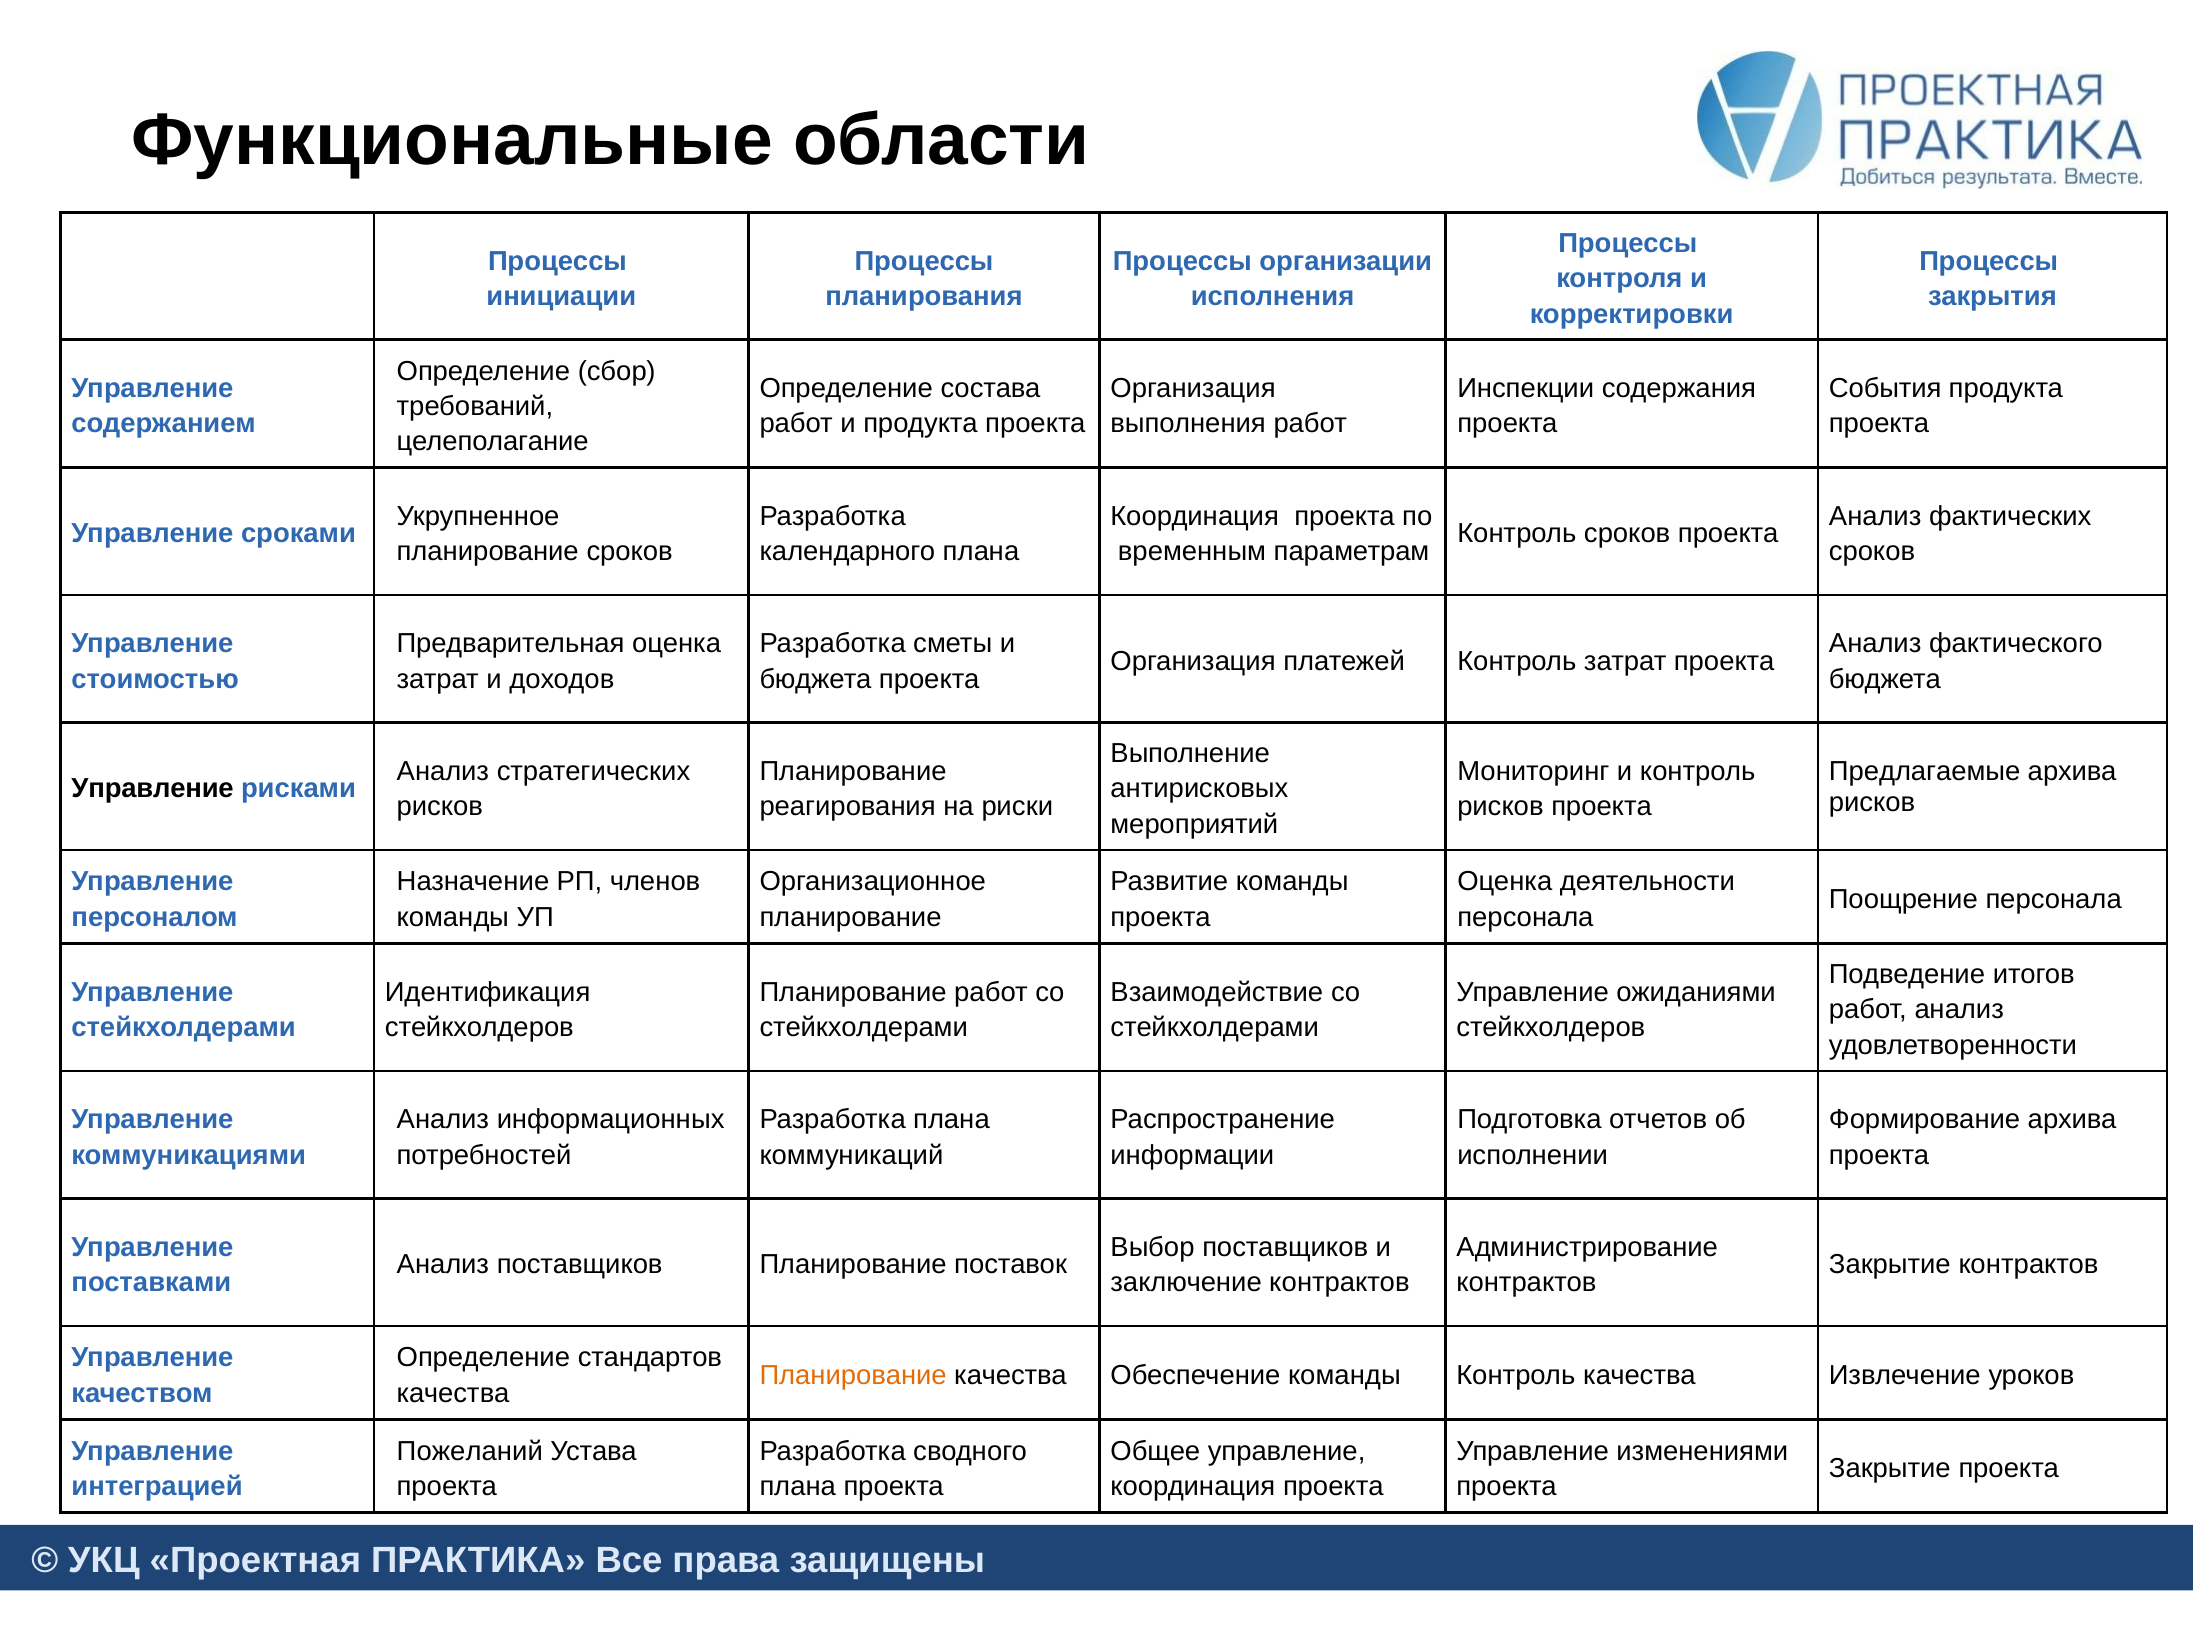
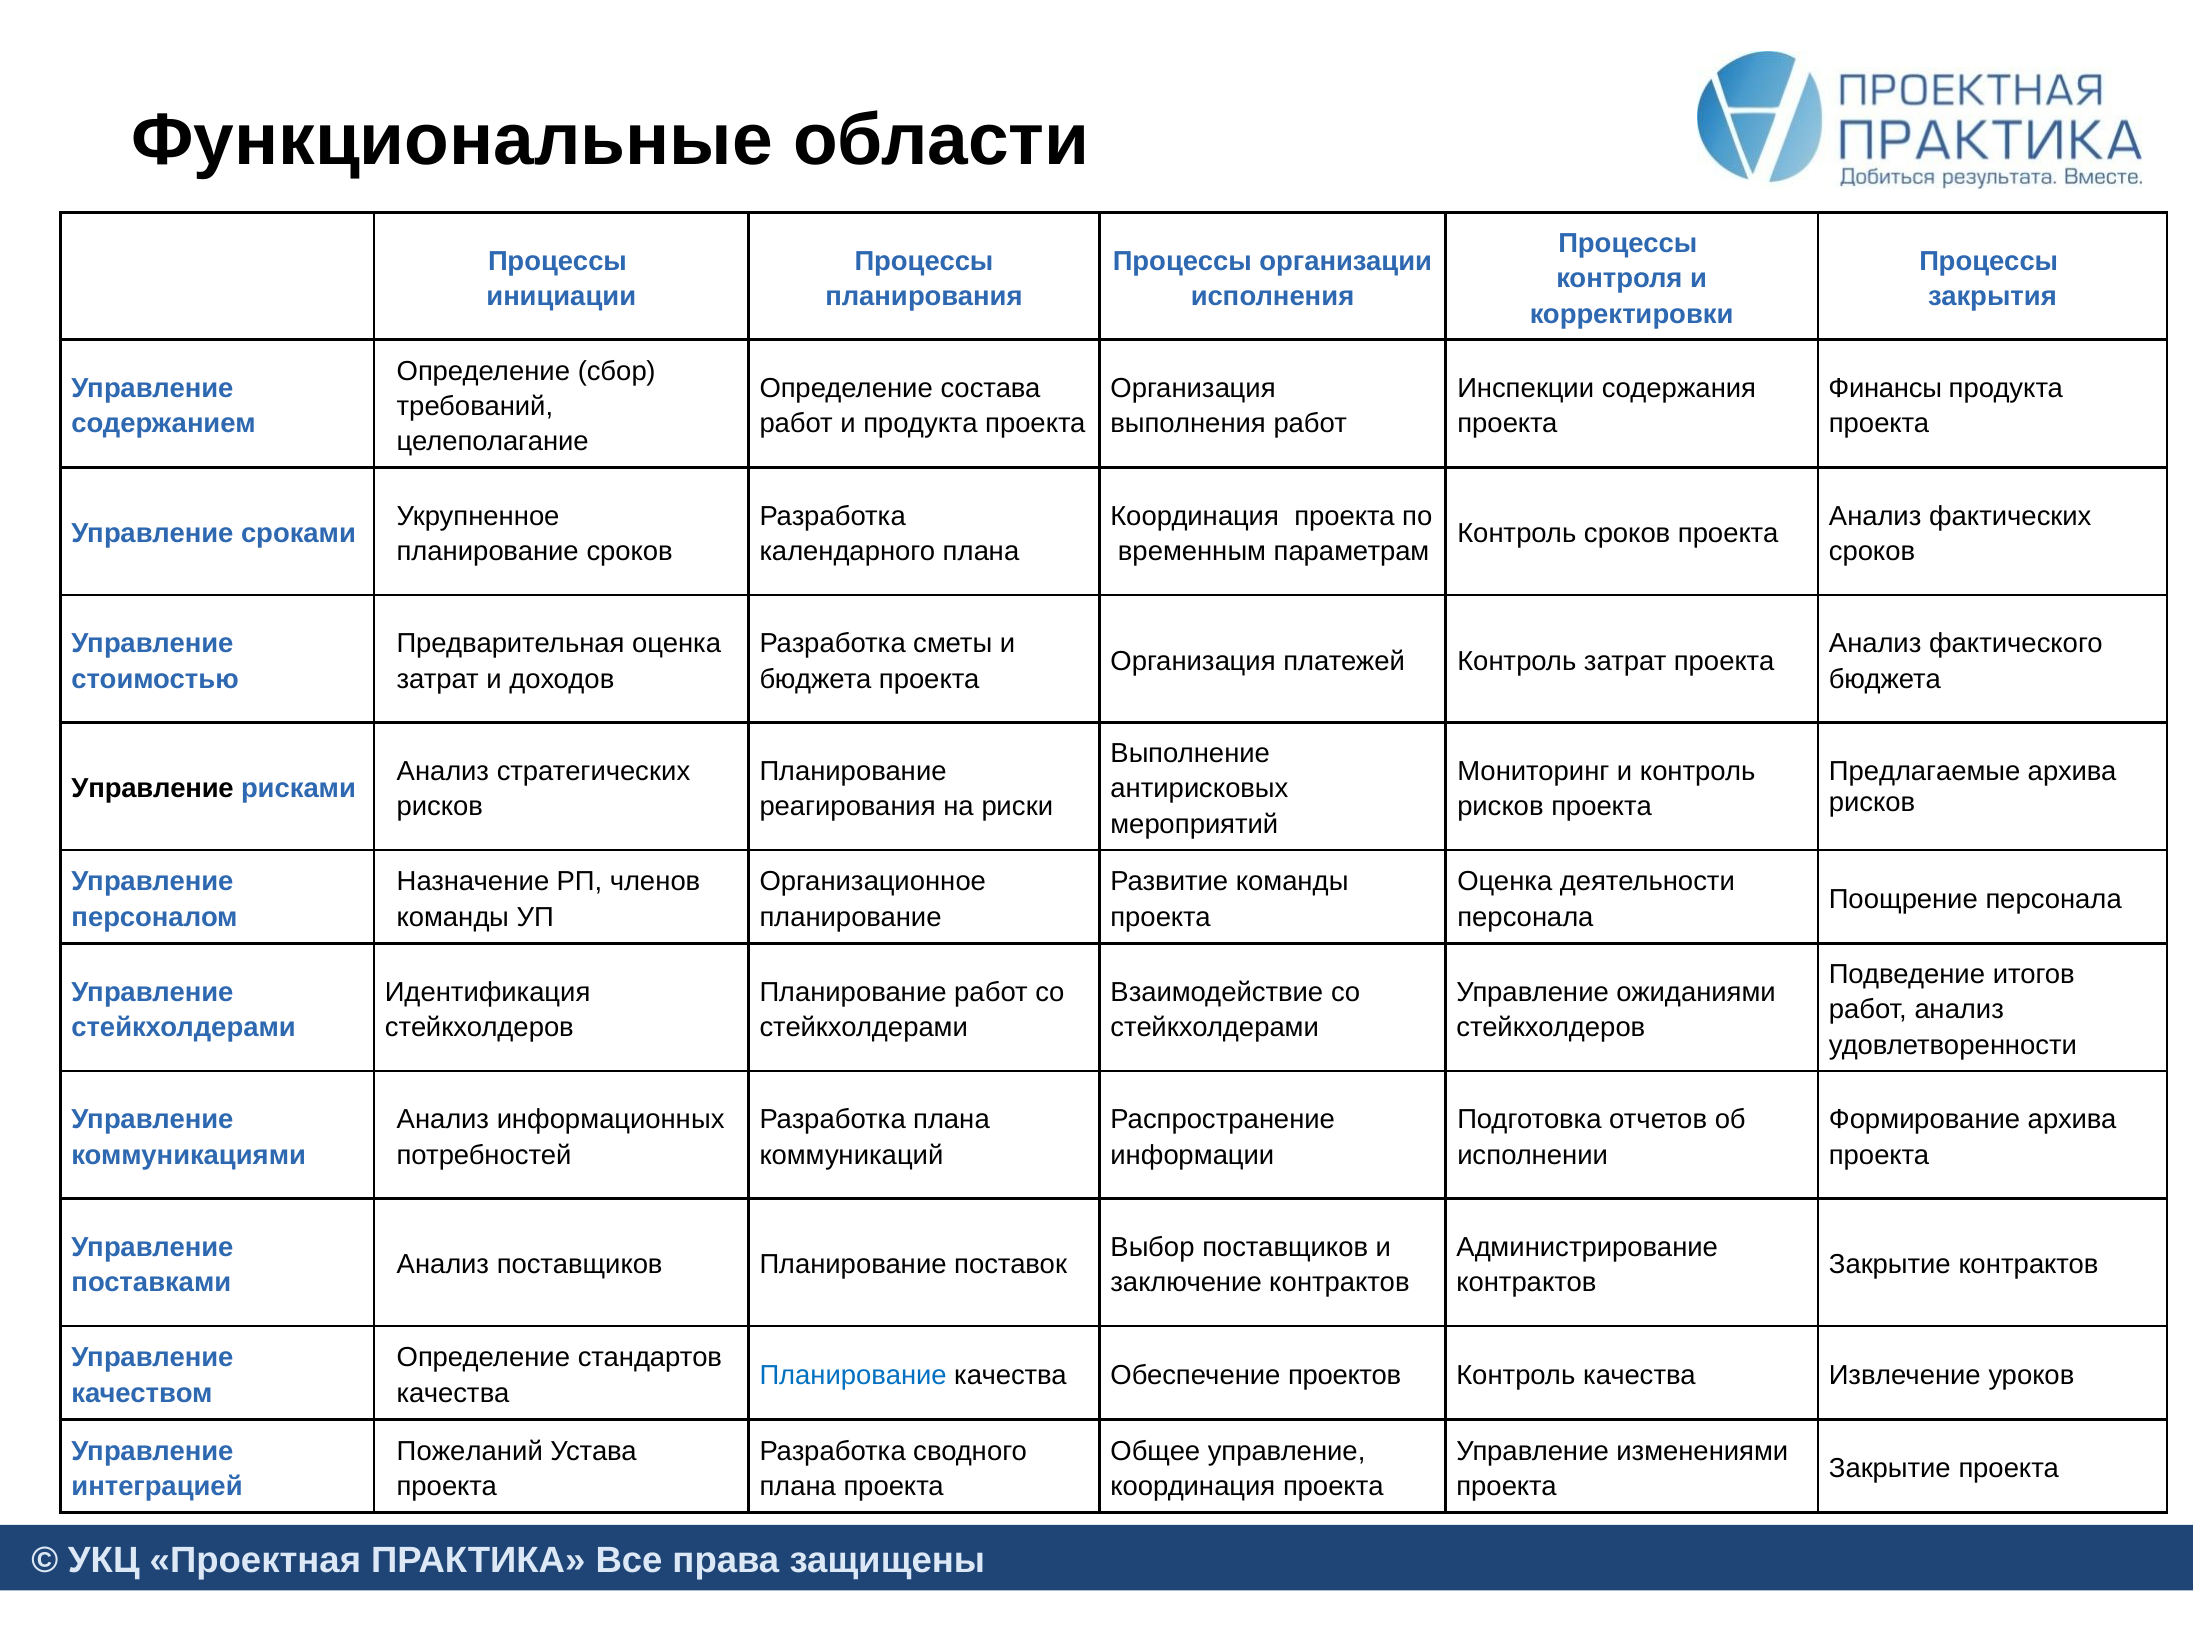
События: События -> Финансы (1885, 389)
Планирование colour: orange -> blue (853, 1375)
Обеспечение команды: команды -> проектов (1345, 1375)
